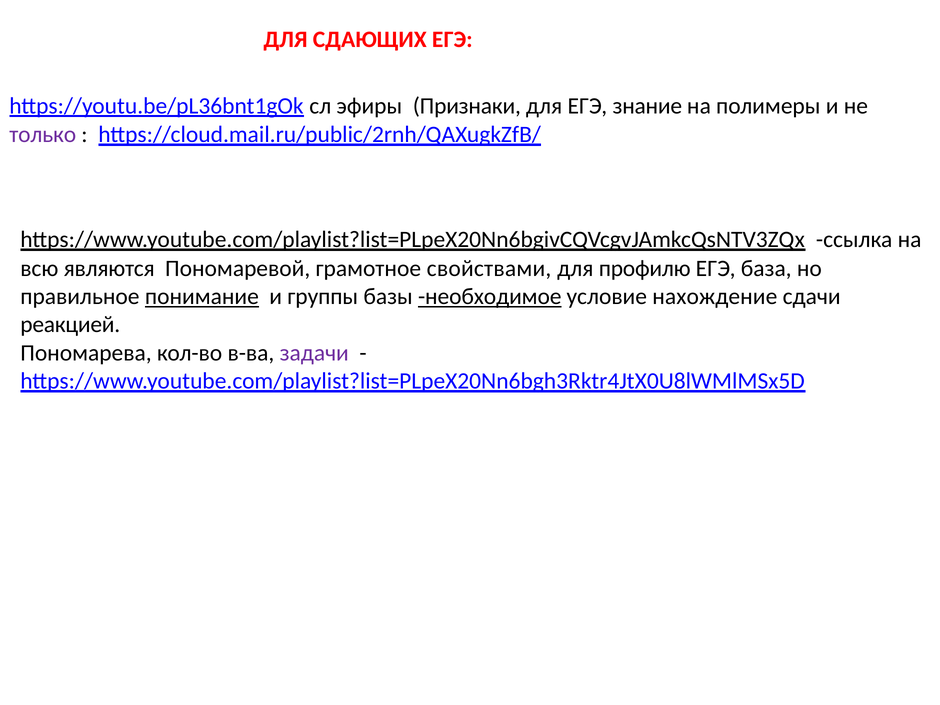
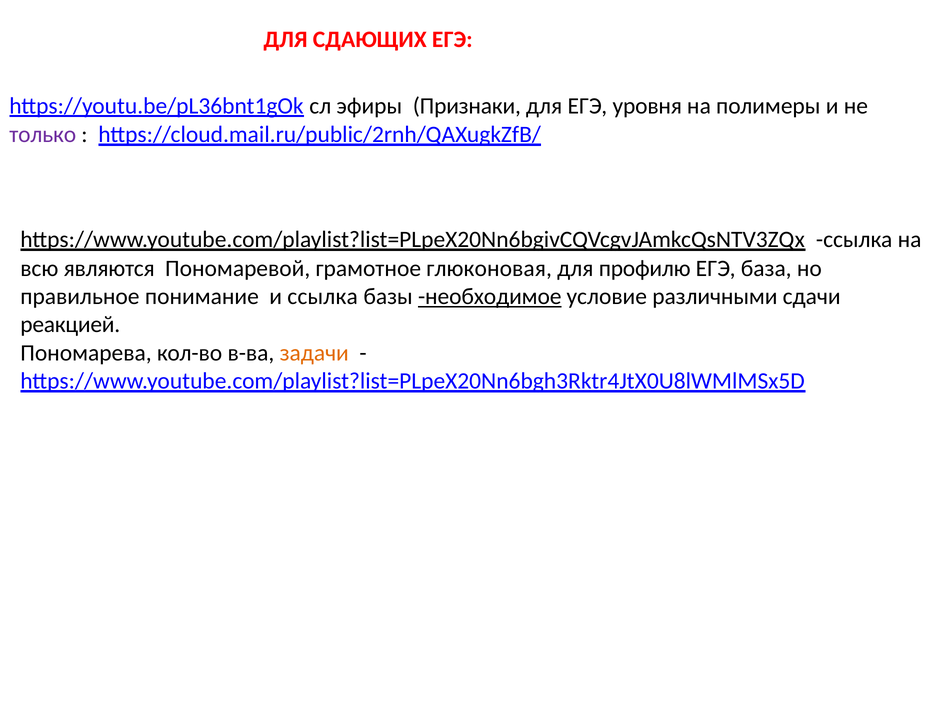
знание: знание -> уровня (647, 106)
свойствами: свойствами -> глюконовая (489, 268)
понимание underline: present -> none (202, 296)
и группы: группы -> ссылка (323, 296)
нахождение: нахождение -> различными (715, 296)
задачи colour: purple -> orange (314, 353)
